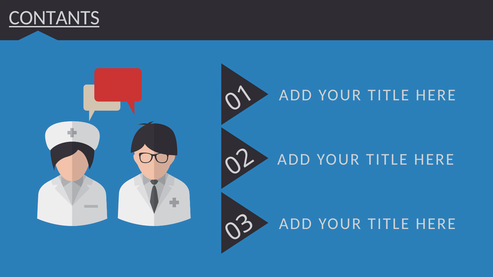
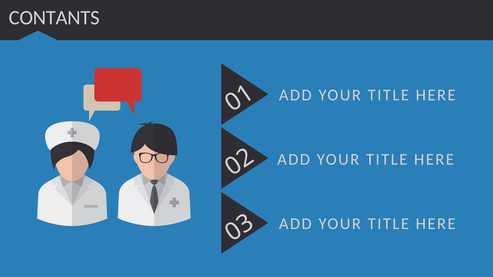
CONTANTS underline: present -> none (54, 18)
